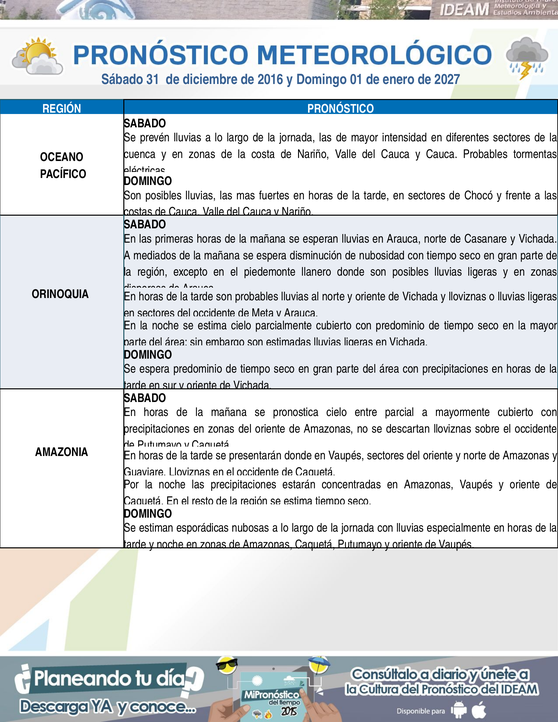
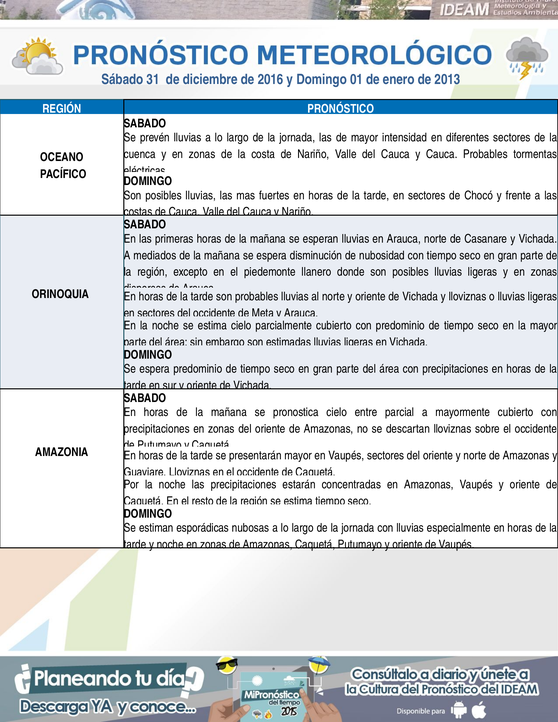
2027: 2027 -> 2013 (447, 79)
presentarán donde: donde -> mayor (298, 456)
